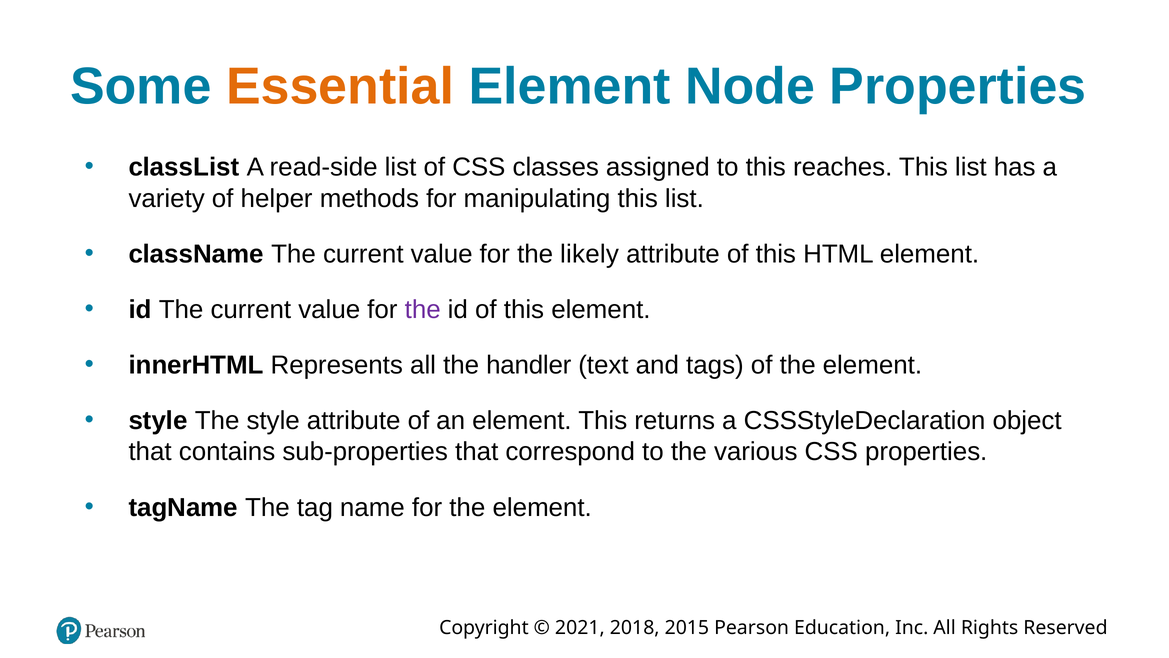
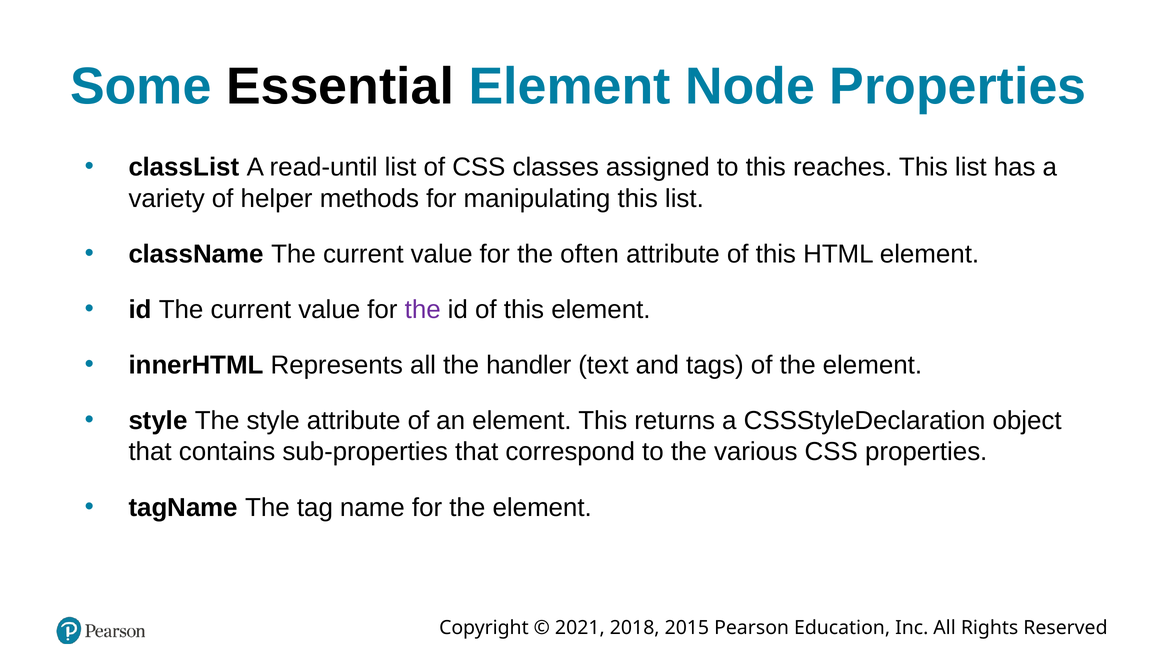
Essential colour: orange -> black (340, 87)
read-side: read-side -> read-until (324, 167)
likely: likely -> often (590, 254)
